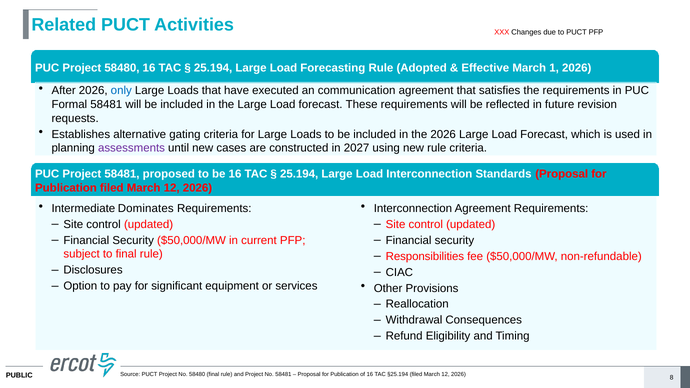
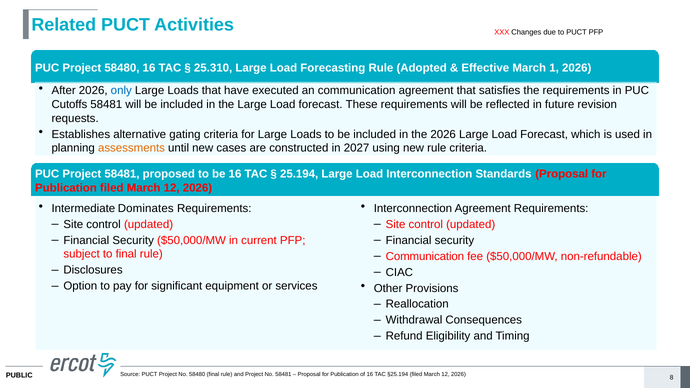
25.194: 25.194 -> 25.310 (213, 68)
Formal: Formal -> Cutoffs (69, 105)
assessments colour: purple -> orange (131, 148)
Responsibilities: Responsibilities -> Communication (425, 256)
